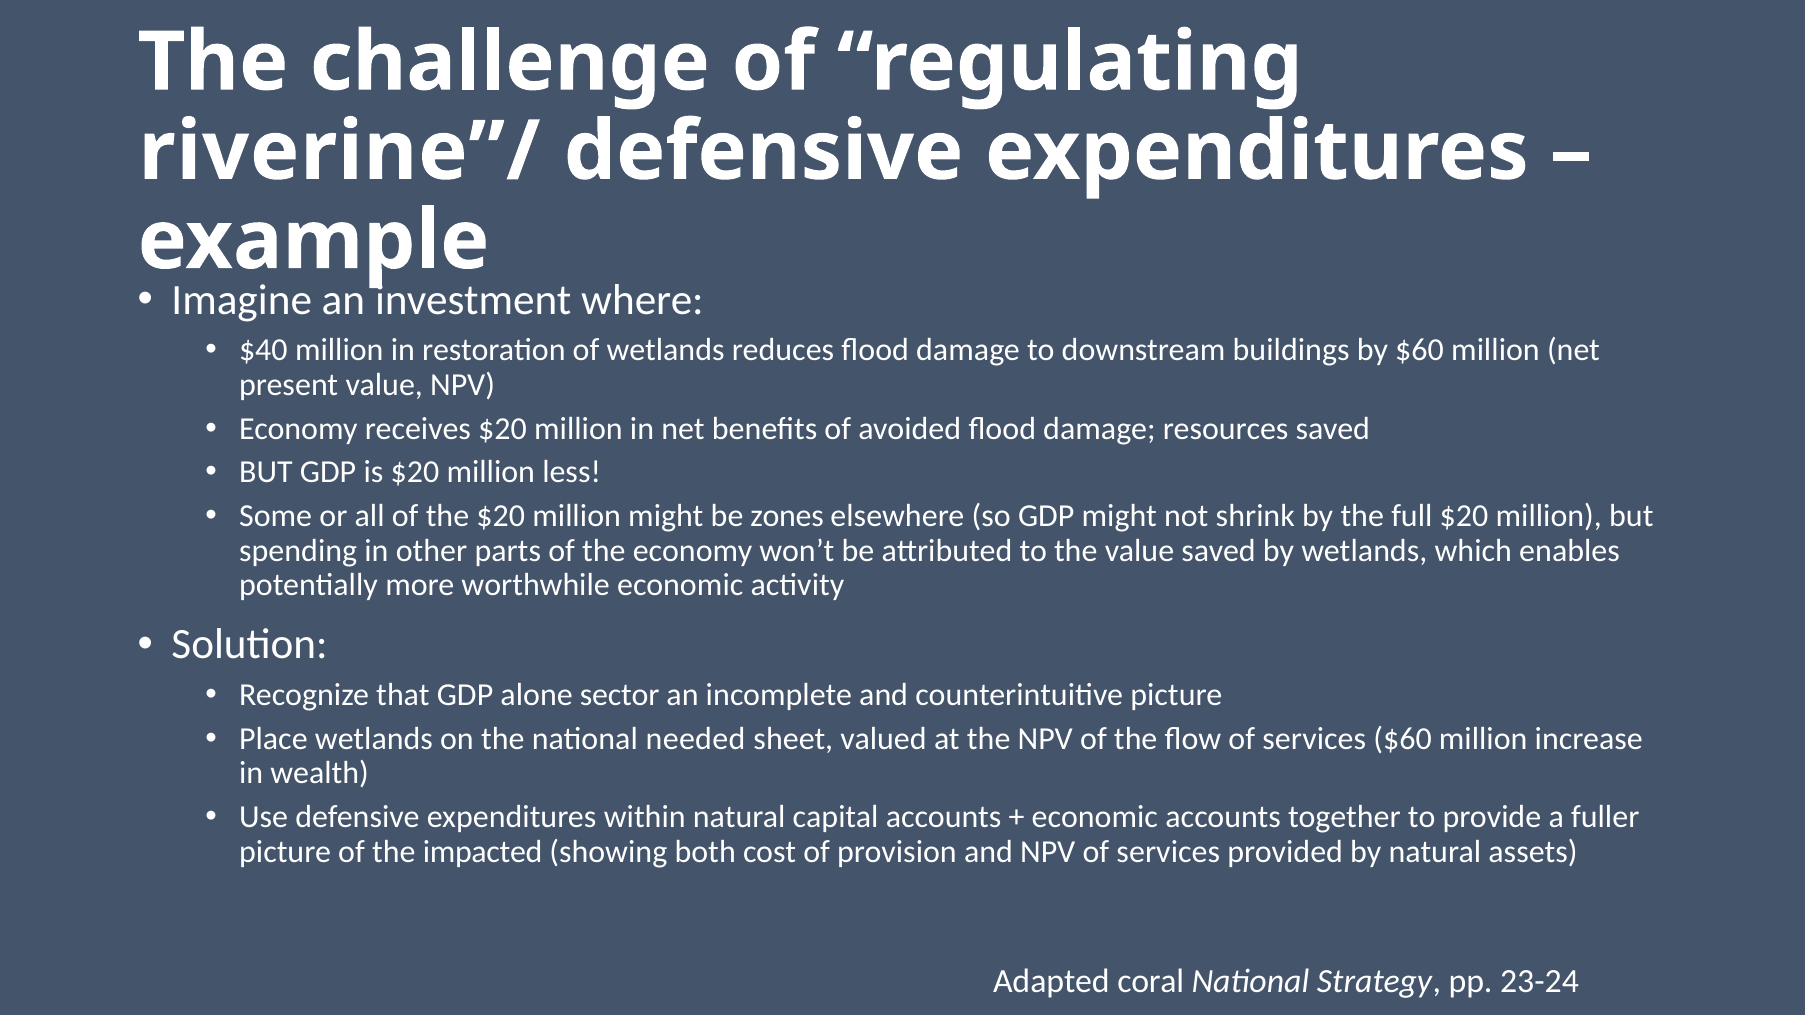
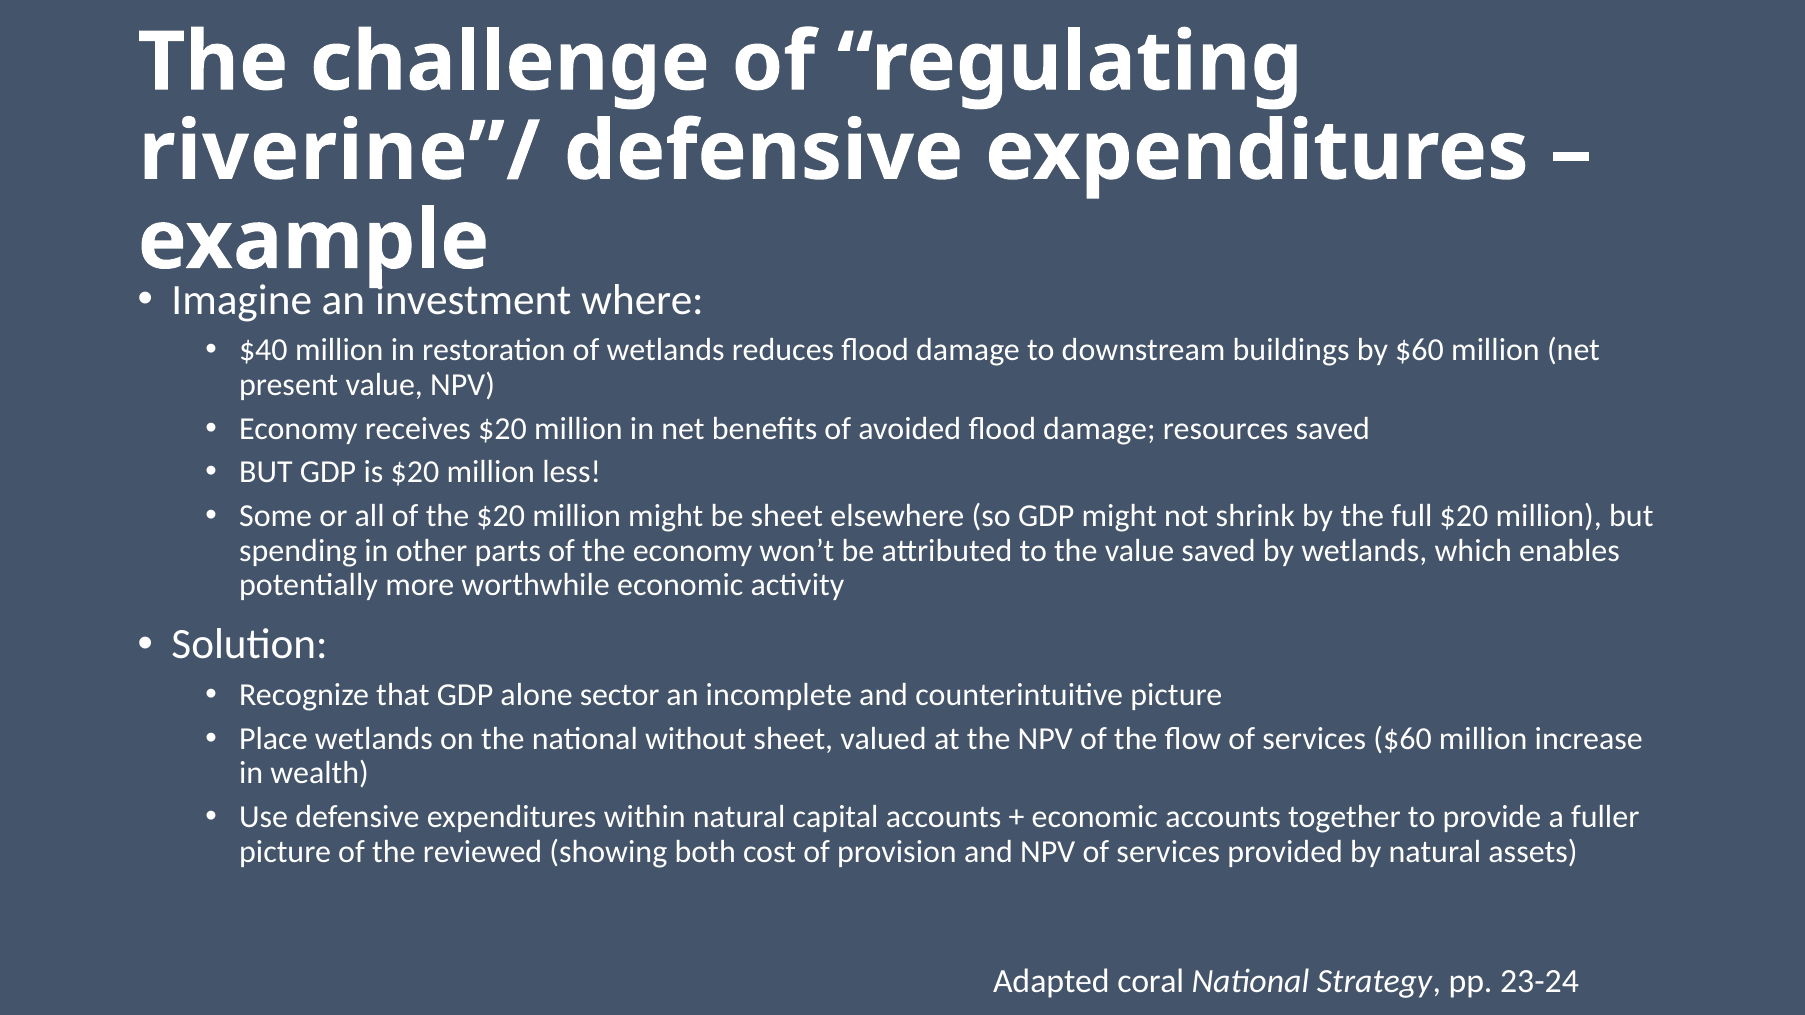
be zones: zones -> sheet (787, 516)
needed: needed -> without (696, 739)
impacted: impacted -> reviewed (483, 852)
